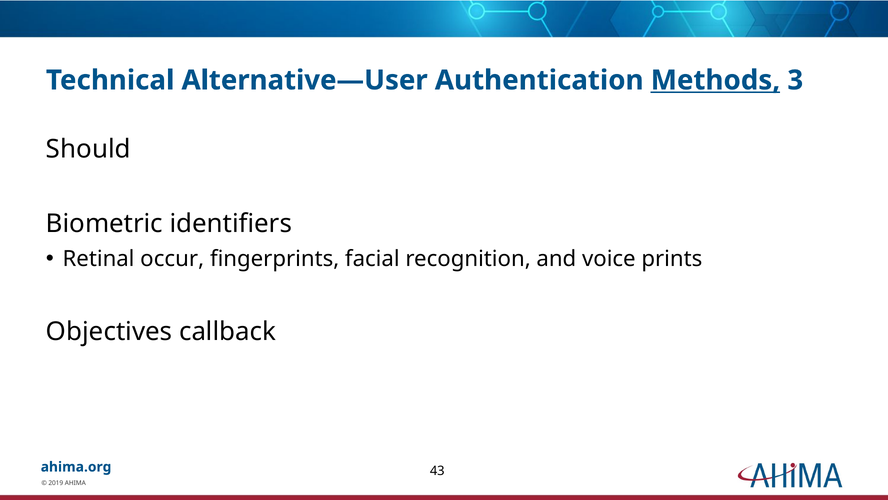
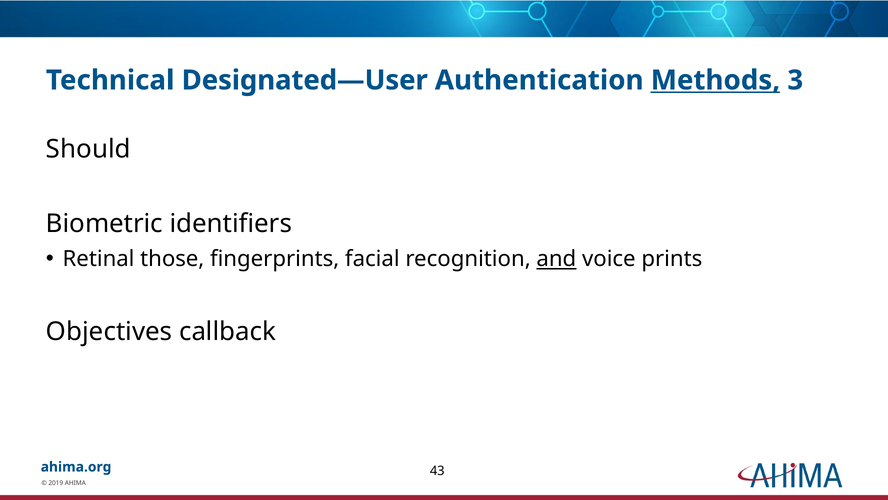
Alternative—User: Alternative—User -> Designated—User (305, 80)
occur: occur -> those (172, 259)
and underline: none -> present (556, 259)
